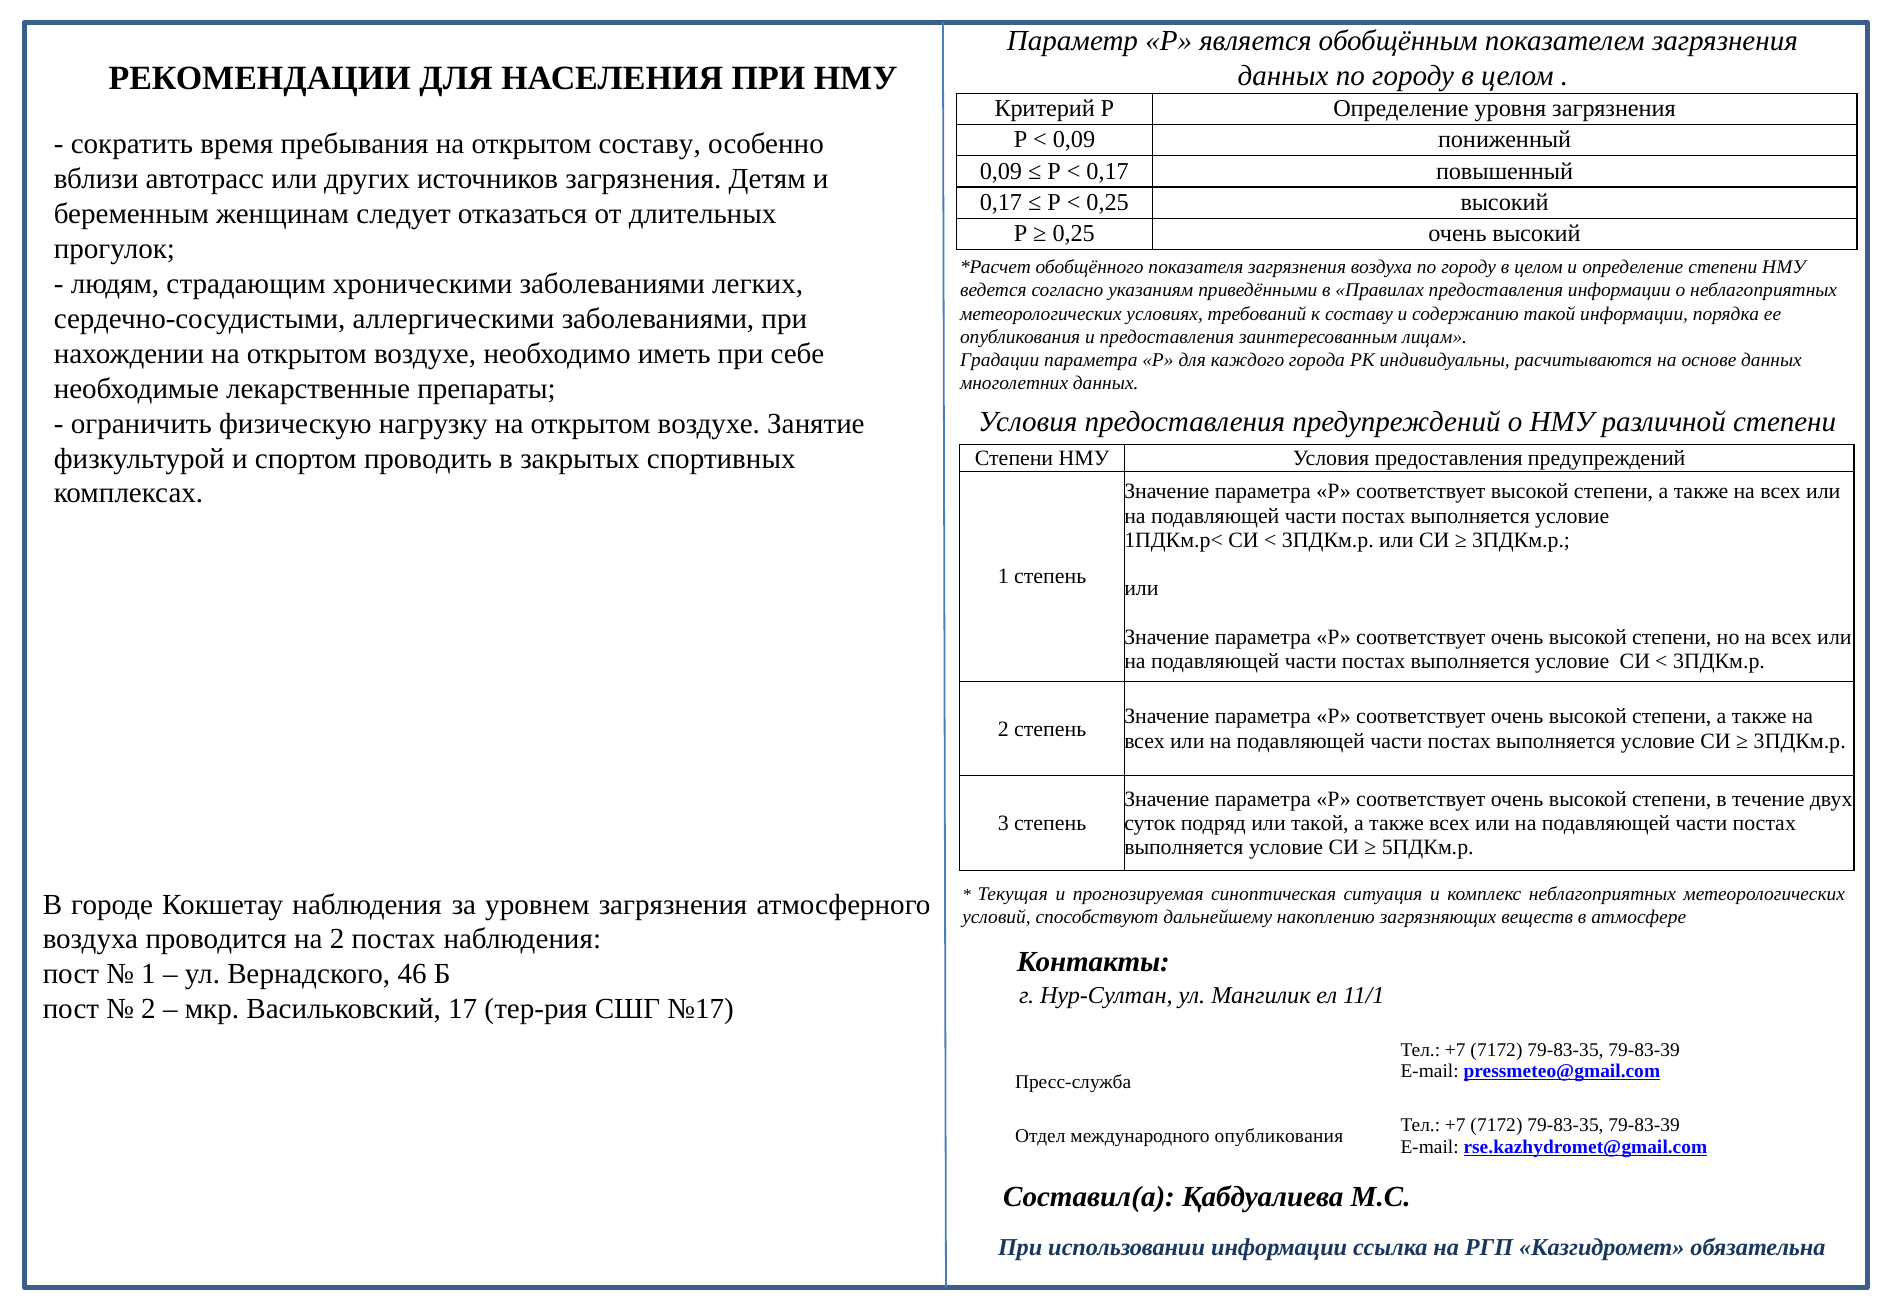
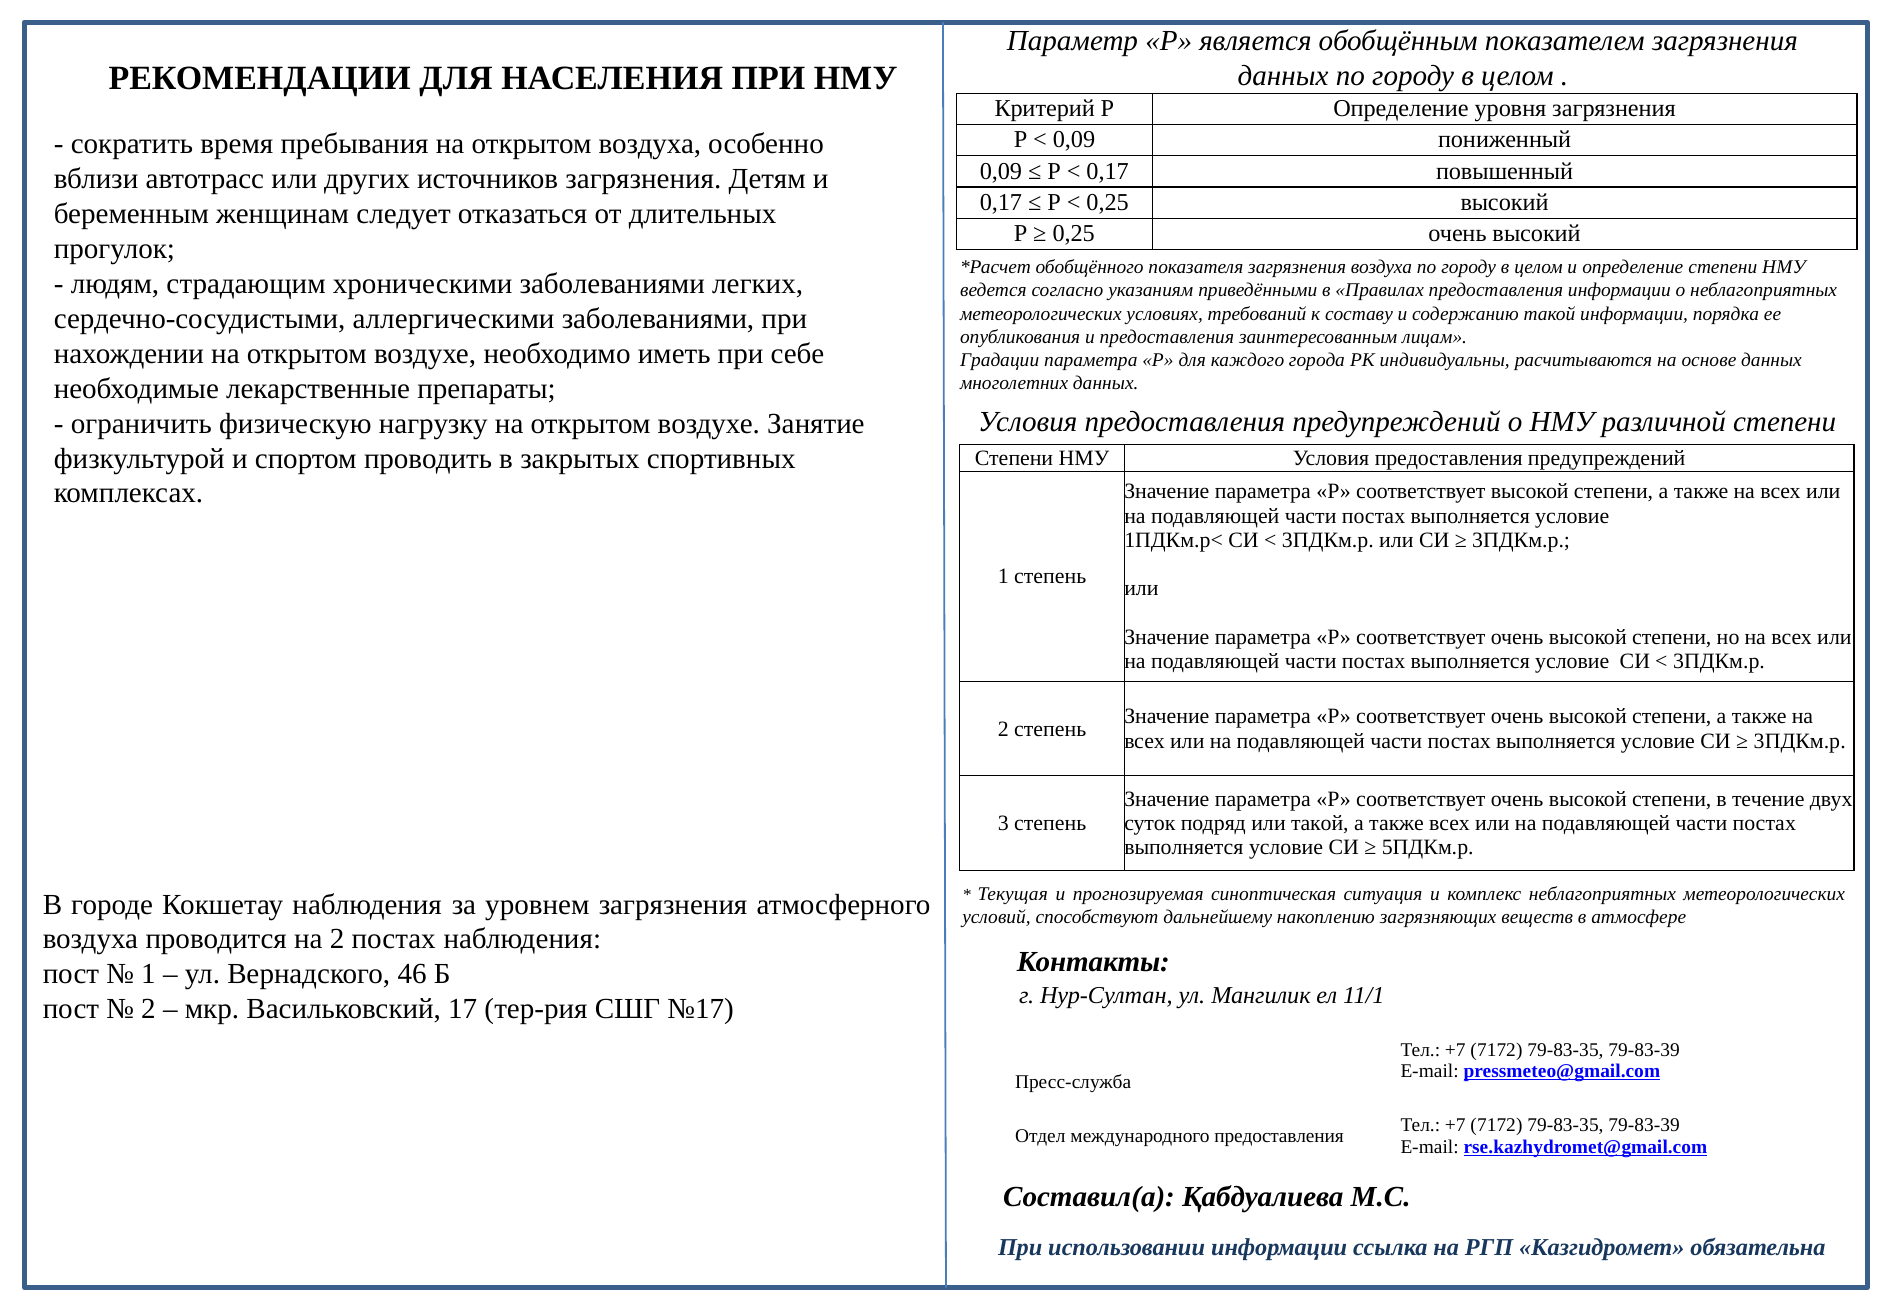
открытом составу: составу -> воздуха (650, 144)
международного опубликования: опубликования -> предоставления (1279, 1136)
